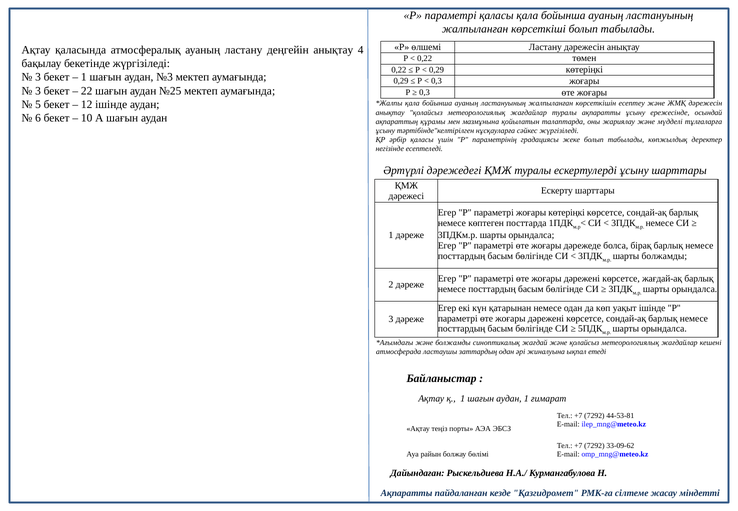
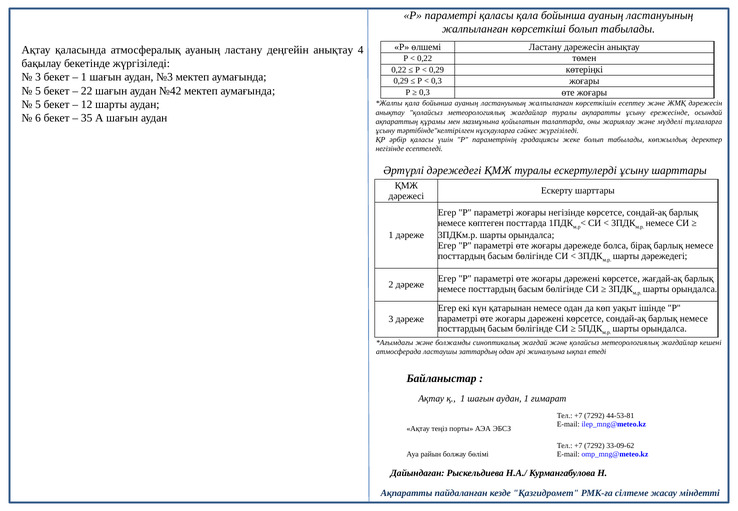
3: 3 -> 5 (38, 91)
№25: №25 -> №42 (170, 91)
12 ішінде: ішінде -> шарты (111, 104)
10: 10 -> 35 (87, 118)
жоғары көтеріңкі: көтеріңкі -> негізінде (567, 213)
шарты болжамды: болжамды -> дәрежедегі (664, 256)
